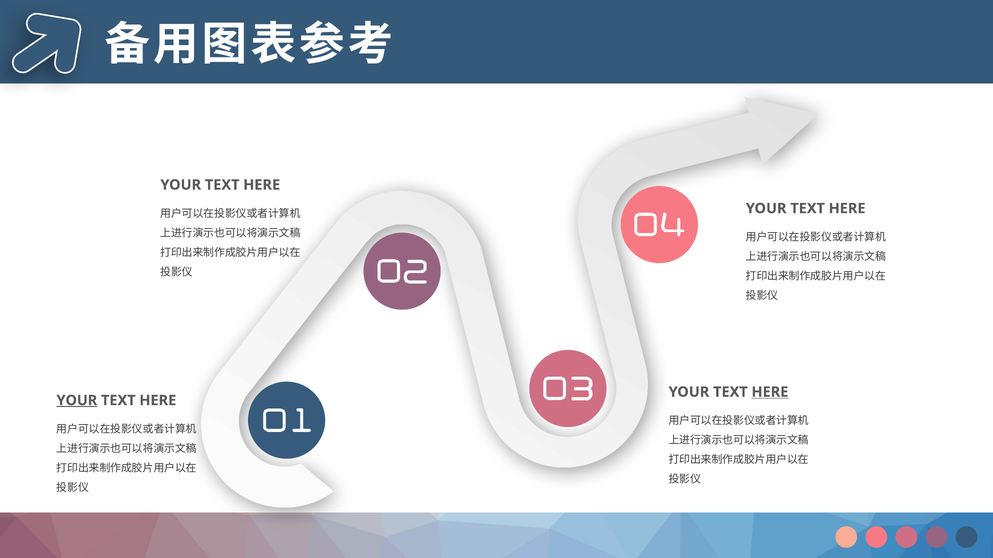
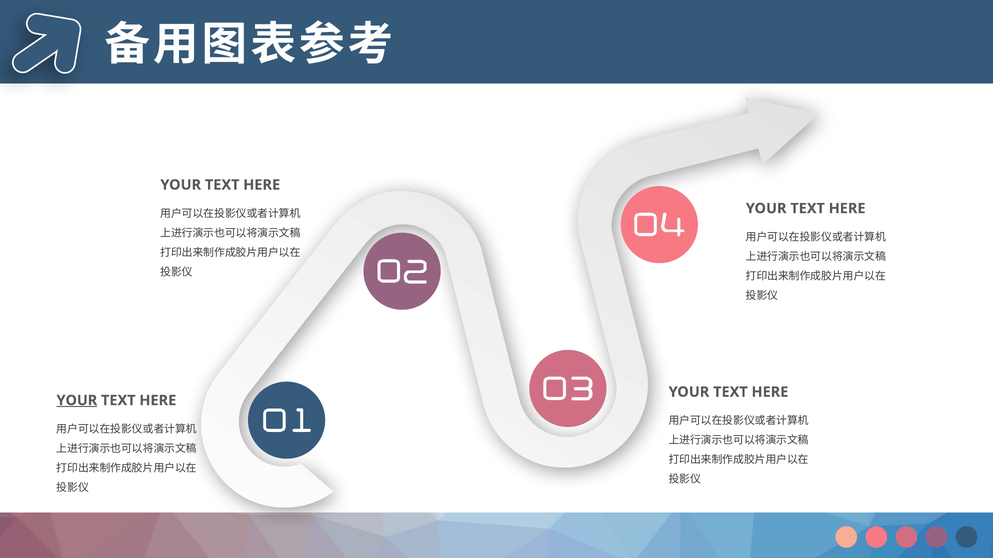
HERE underline: present -> none (770, 392)
